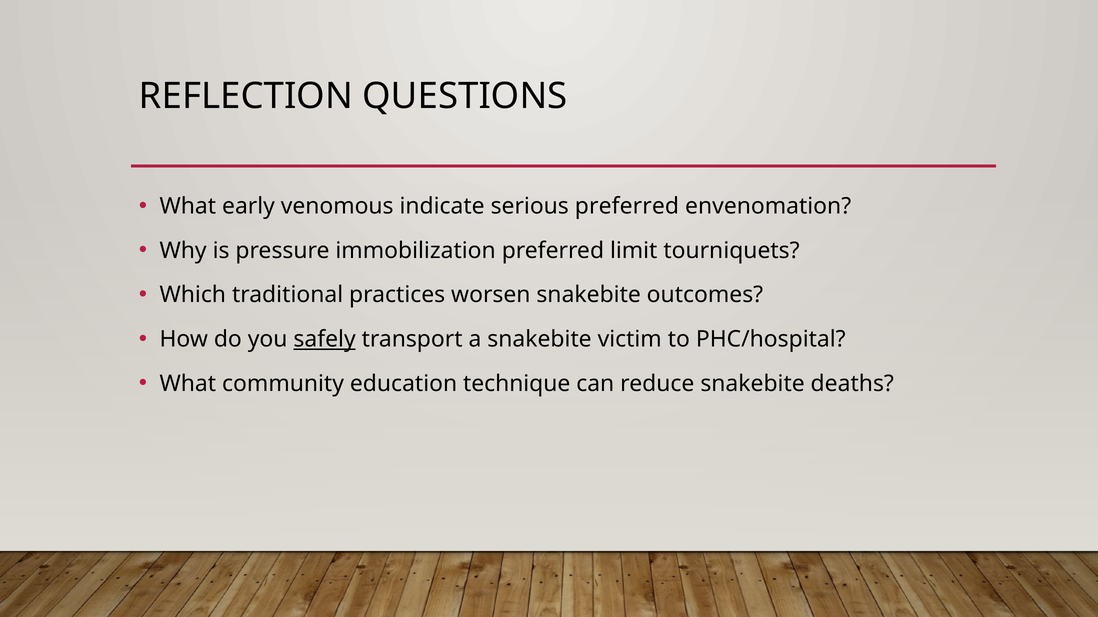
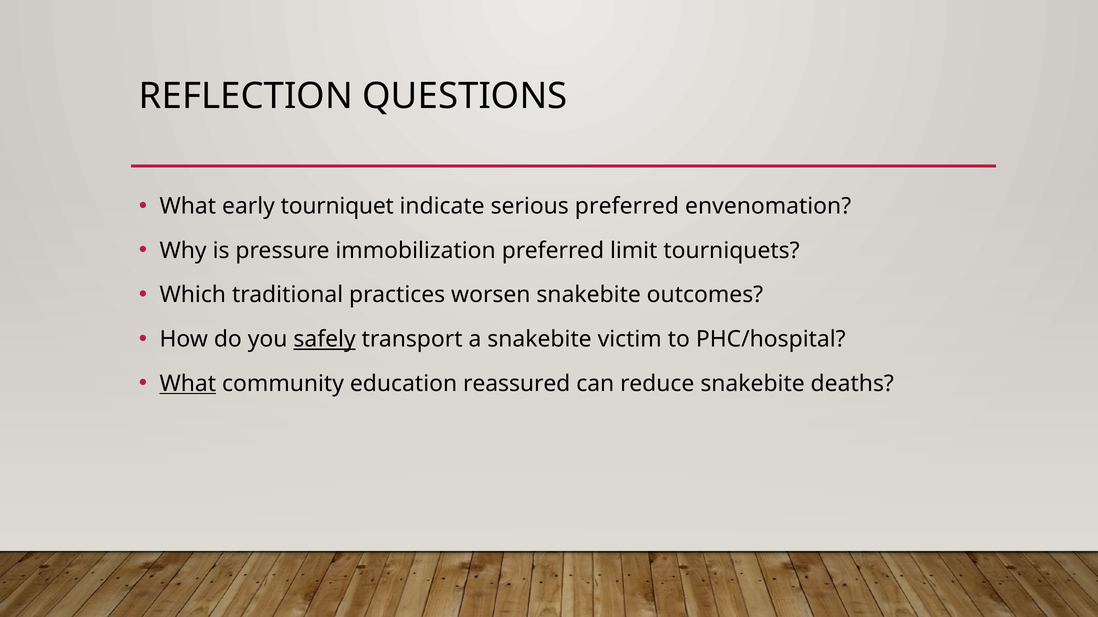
venomous: venomous -> tourniquet (337, 206)
What underline: none -> present (188, 384)
technique: technique -> reassured (517, 384)
